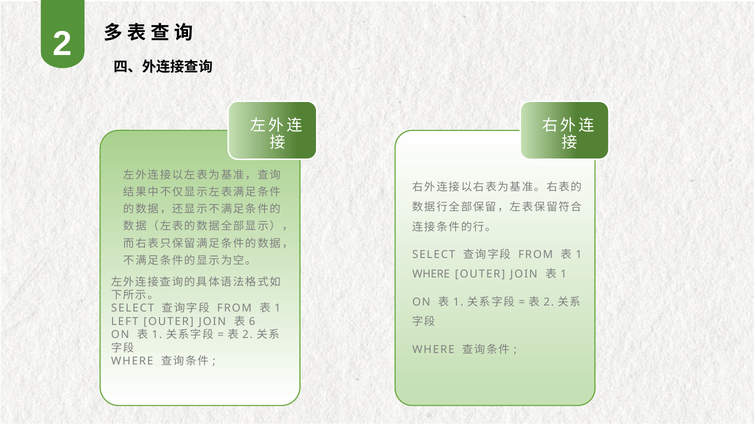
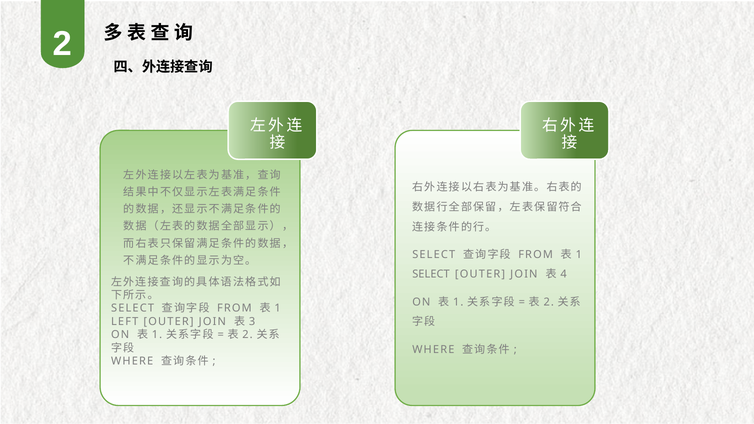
WHERE: WHERE -> SELECT (431, 274)
1: 1 -> 4 (564, 274)
6: 6 -> 3 (252, 322)
